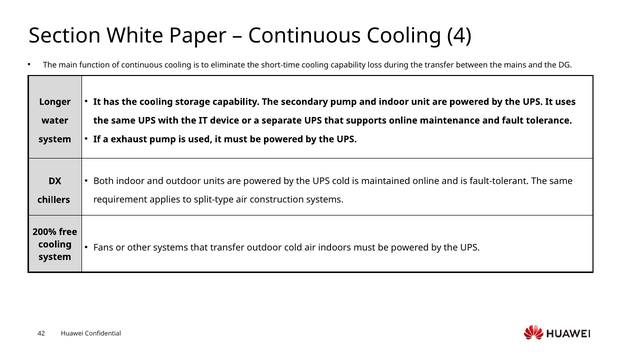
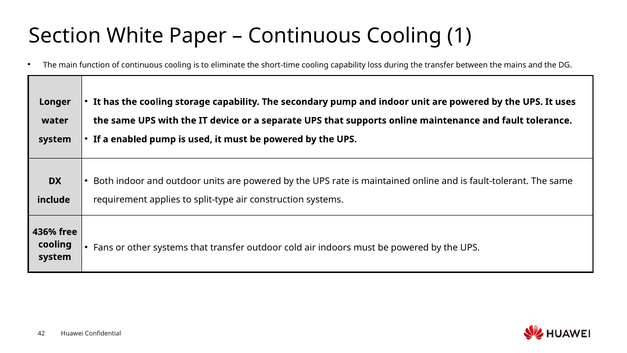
4: 4 -> 1 (459, 36)
exhaust: exhaust -> enabled (129, 139)
UPS cold: cold -> rate (341, 181)
chillers: chillers -> include (54, 200)
200%: 200% -> 436% (44, 232)
